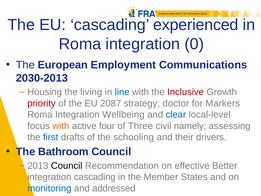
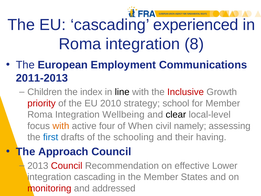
0: 0 -> 8 (194, 44)
2030-2013: 2030-2013 -> 2011-2013 (42, 78)
Housing: Housing -> Children (45, 92)
living: living -> index (91, 92)
line colour: blue -> black (122, 92)
2087: 2087 -> 2010 (111, 103)
doctor: doctor -> school (176, 103)
for Markers: Markers -> Member (223, 103)
clear colour: blue -> black (176, 114)
Three: Three -> When (140, 126)
drivers: drivers -> having (211, 137)
Bathroom: Bathroom -> Approach (63, 152)
Council colour: black -> red (67, 166)
Better: Better -> Lower (225, 166)
monitoring colour: blue -> red (49, 188)
